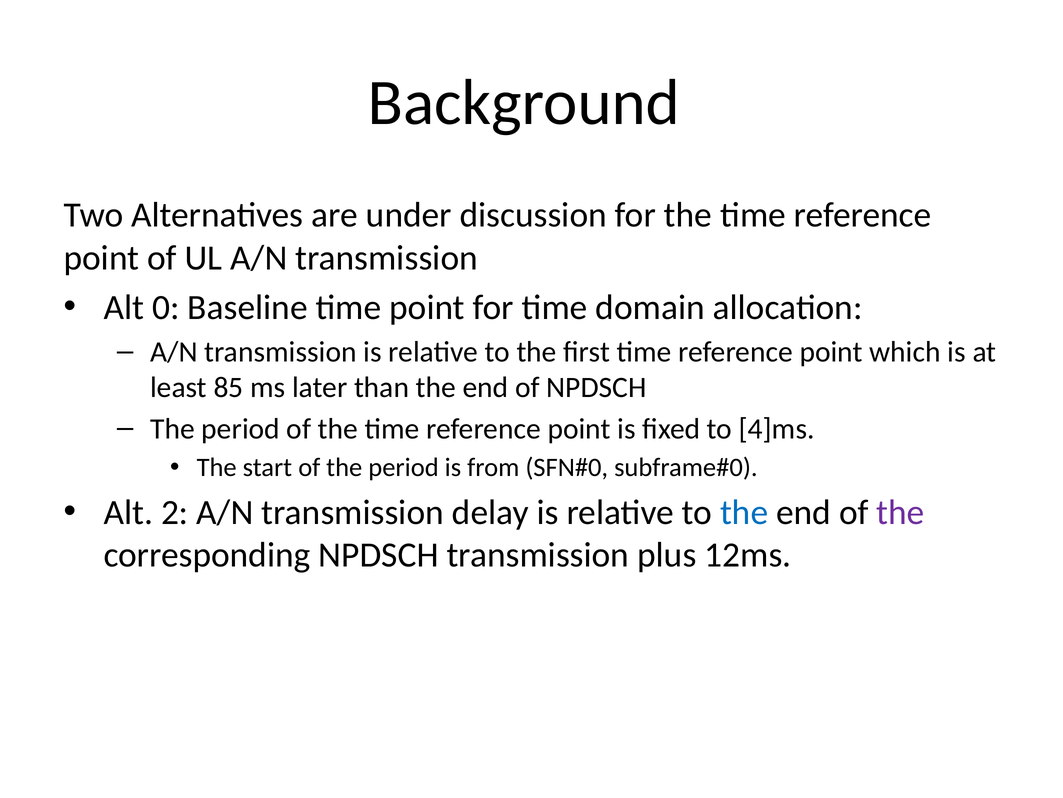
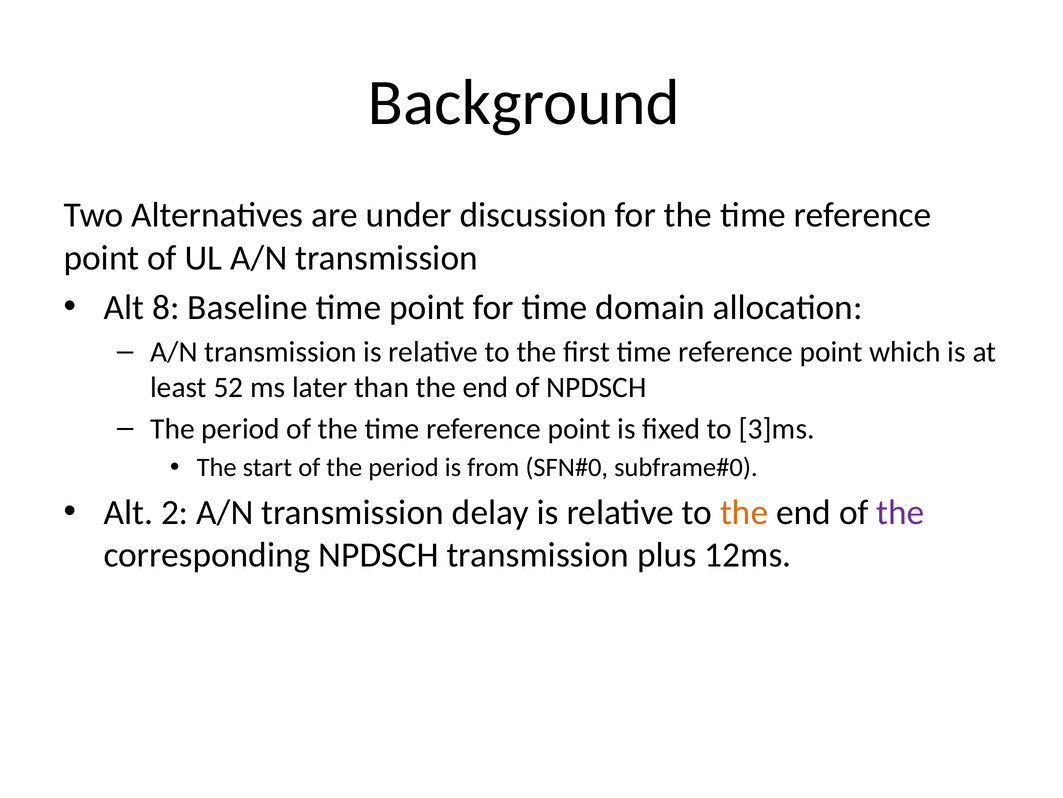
0: 0 -> 8 (166, 307)
85: 85 -> 52 (228, 387)
4]ms: 4]ms -> 3]ms (777, 428)
the colour: blue -> orange (744, 512)
